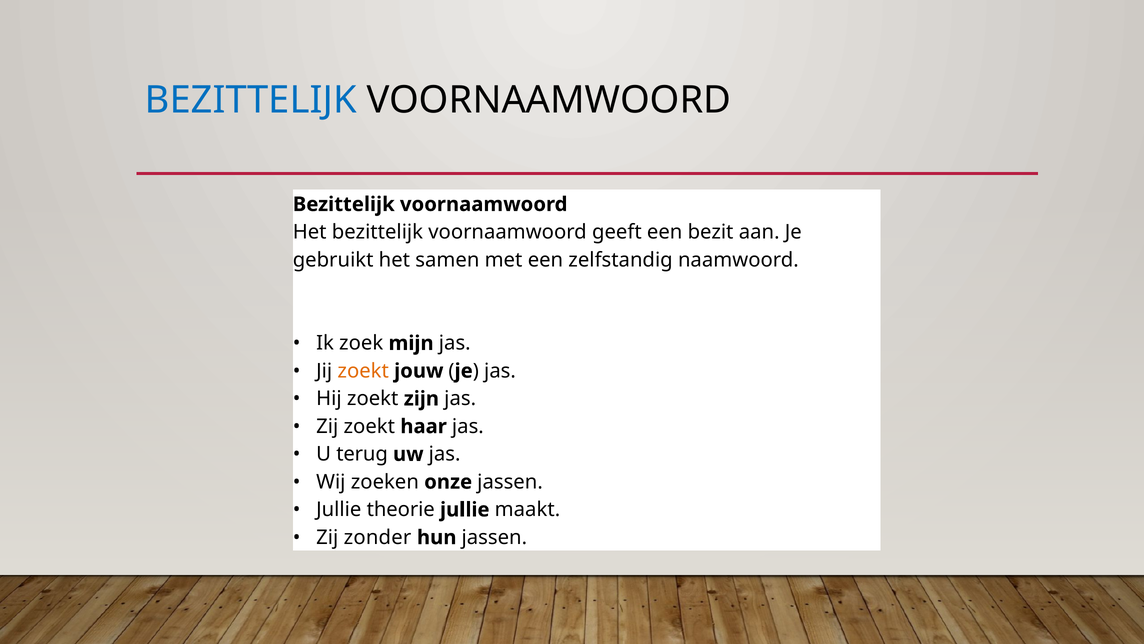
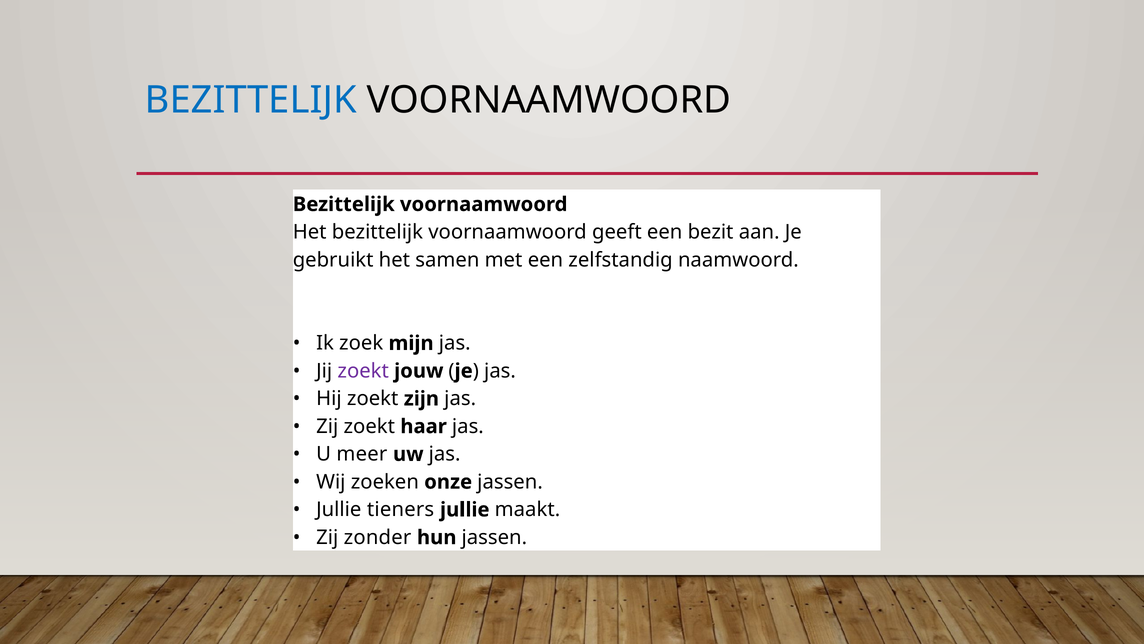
zoekt colour: orange -> purple (363, 371)
terug: terug -> meer (362, 454)
theorie: theorie -> tieners (401, 509)
